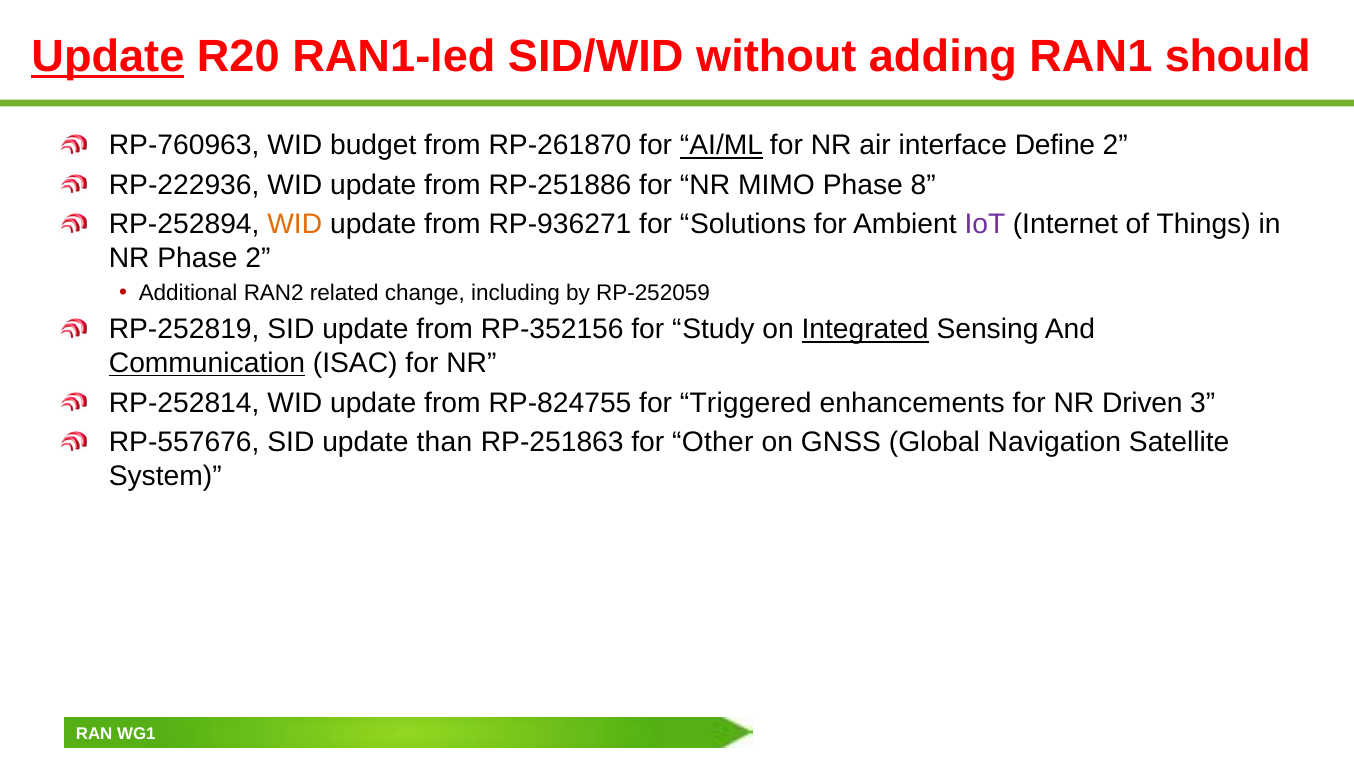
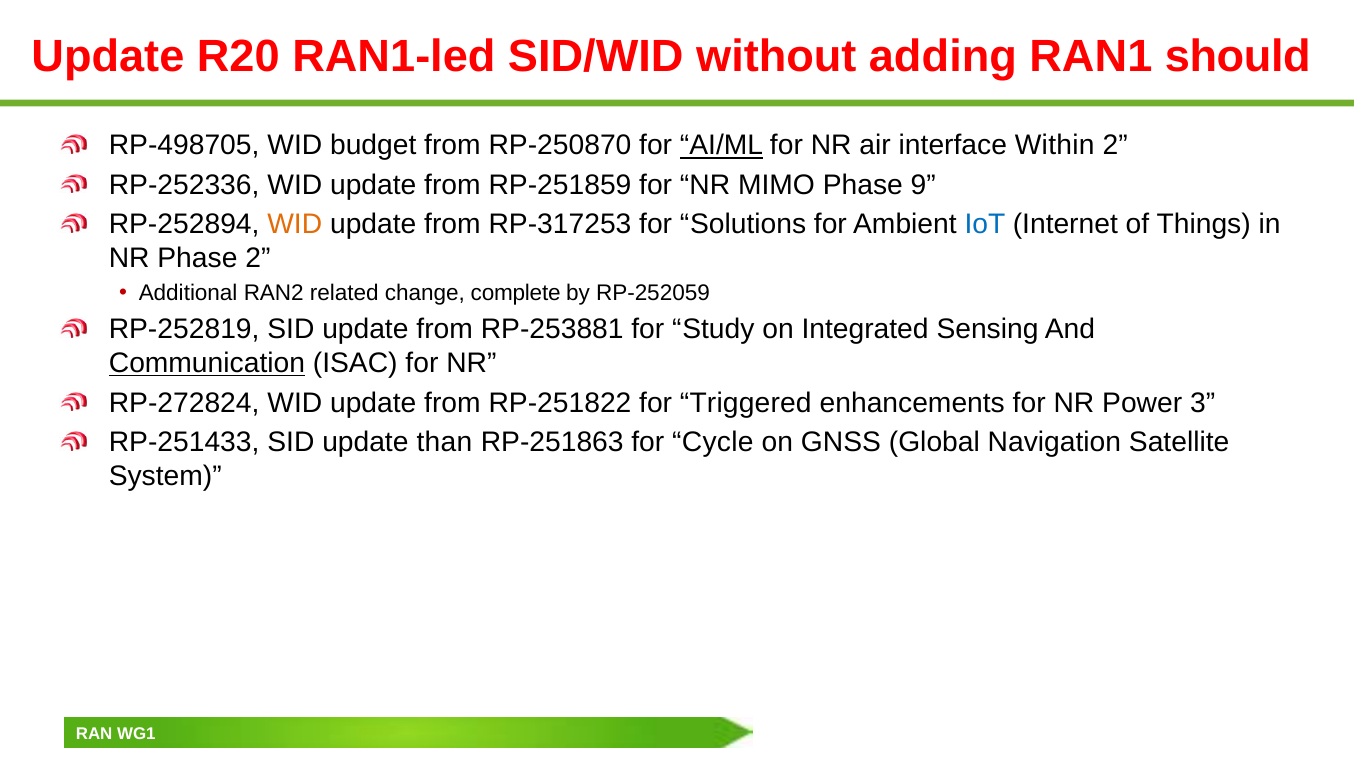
Update underline: present -> none (108, 57)
RP-760963: RP-760963 -> RP-498705 (184, 145)
RP-261870: RP-261870 -> RP-250870 (560, 145)
Define: Define -> Within (1055, 145)
RP-222936: RP-222936 -> RP-252336 (184, 185)
RP-251886: RP-251886 -> RP-251859 (560, 185)
8: 8 -> 9 (923, 185)
RP-936271: RP-936271 -> RP-317253 (560, 224)
IoT colour: purple -> blue (985, 224)
including: including -> complete (516, 293)
RP-352156: RP-352156 -> RP-253881 (552, 329)
Integrated underline: present -> none (865, 329)
RP-252814: RP-252814 -> RP-272824 (184, 403)
RP-824755: RP-824755 -> RP-251822 (560, 403)
Driven: Driven -> Power (1142, 403)
RP-557676: RP-557676 -> RP-251433 (184, 442)
Other: Other -> Cycle (713, 442)
